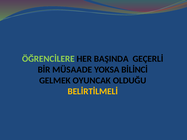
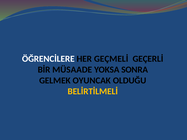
ÖĞRENCİLERE colour: light green -> white (48, 59)
BAŞINDA: BAŞINDA -> GEÇMELİ (111, 59)
BİLİNCİ: BİLİNCİ -> SONRA (135, 70)
